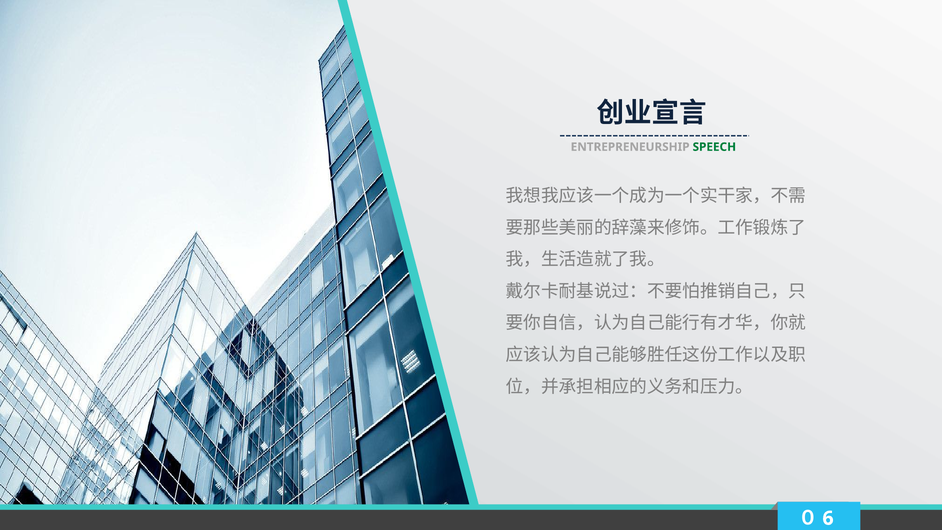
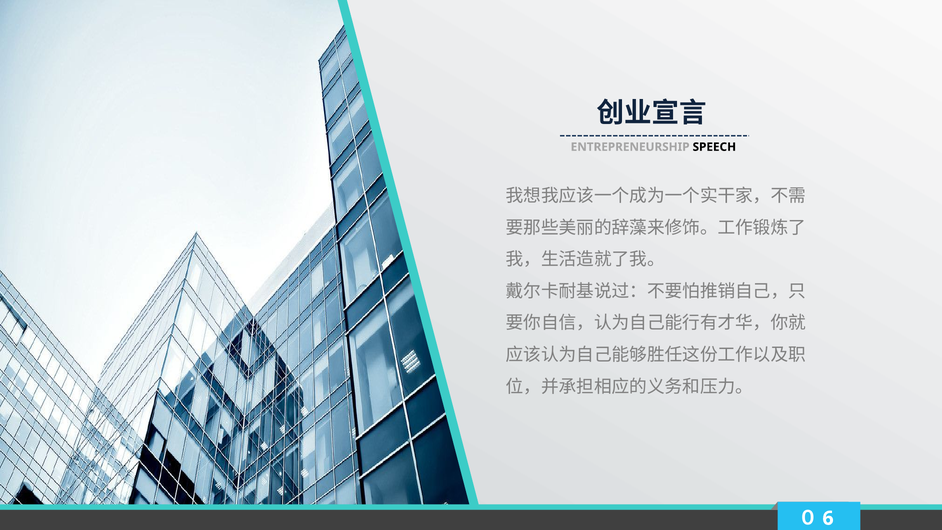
SPEECH colour: green -> black (714, 147)
